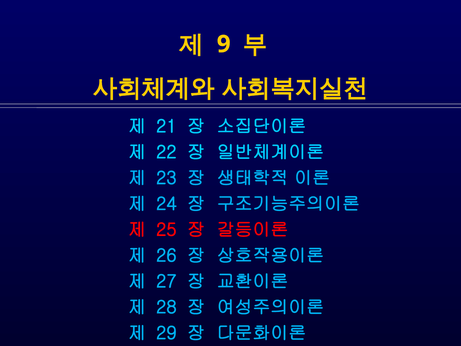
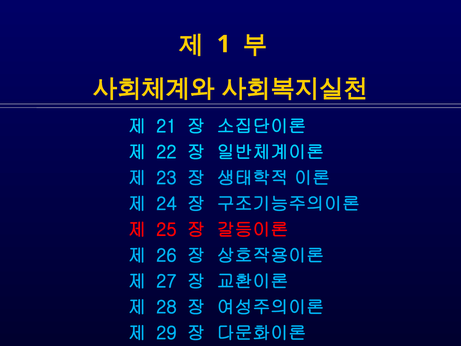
9: 9 -> 1 (224, 44)
